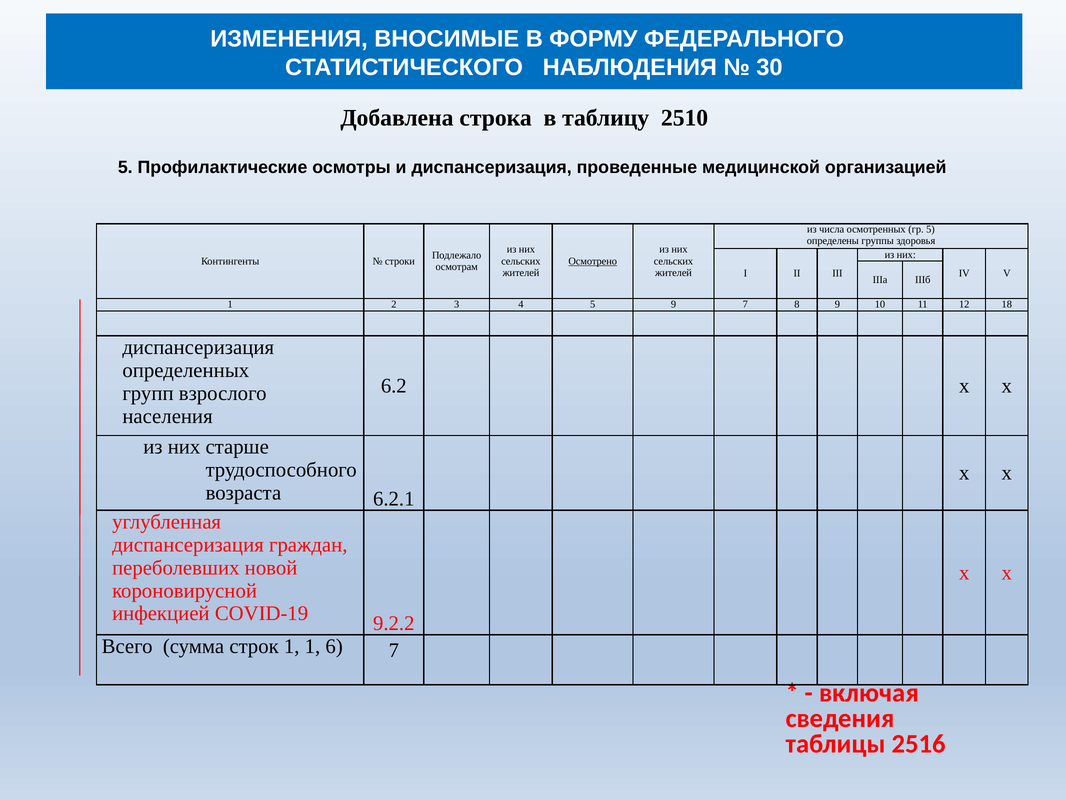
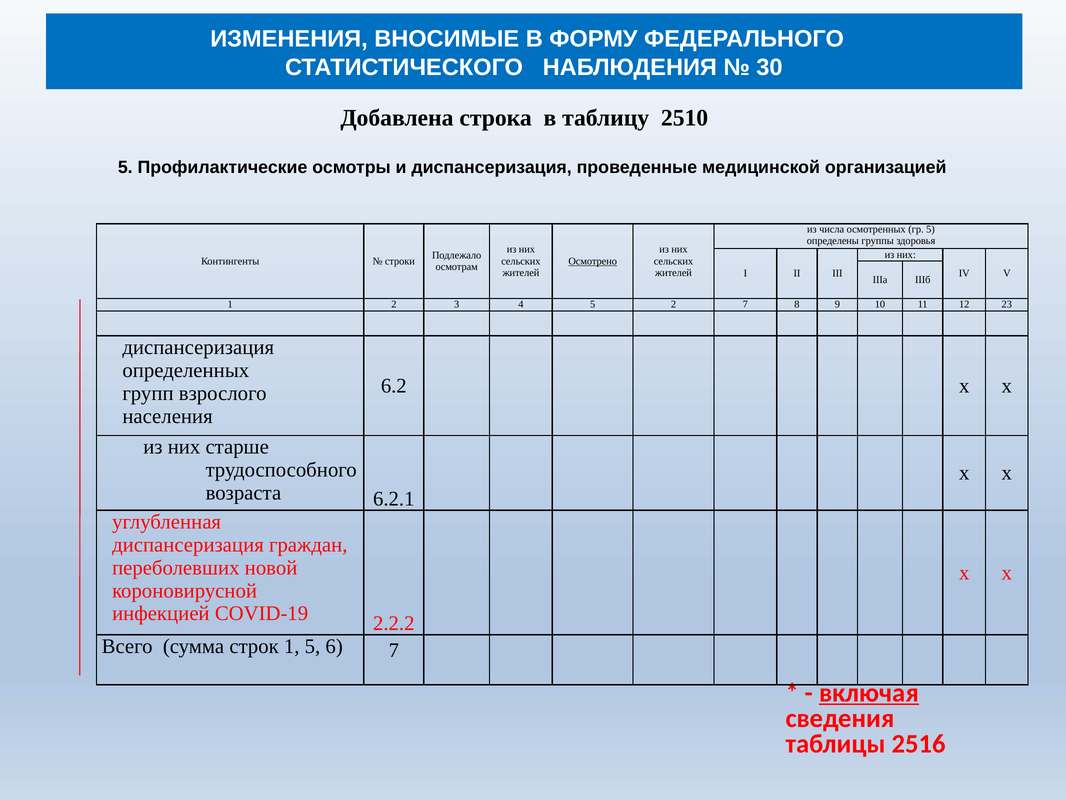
5 9: 9 -> 2 (673, 304)
18: 18 -> 23 (1007, 304)
9.2.2: 9.2.2 -> 2.2.2 (394, 623)
1 1: 1 -> 5 (312, 646)
включая underline: none -> present (869, 692)
